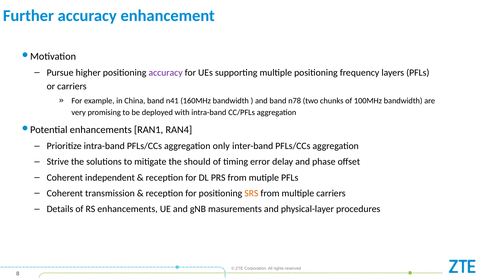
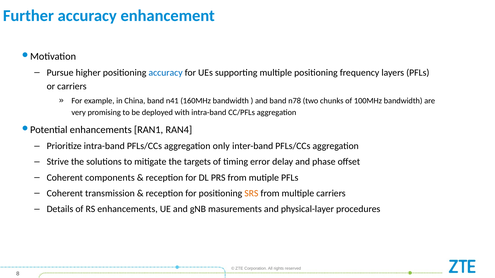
accuracy colour: purple -> blue (166, 73)
should: should -> targets (197, 162)
independent: independent -> components (110, 178)
